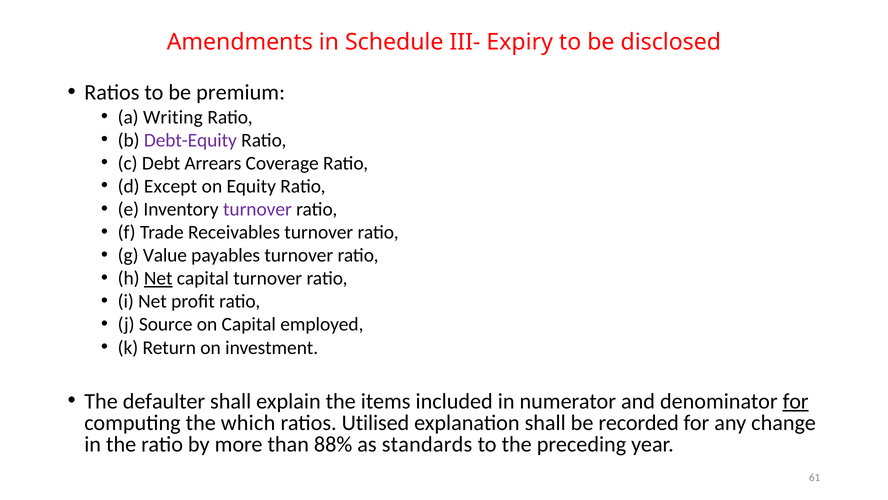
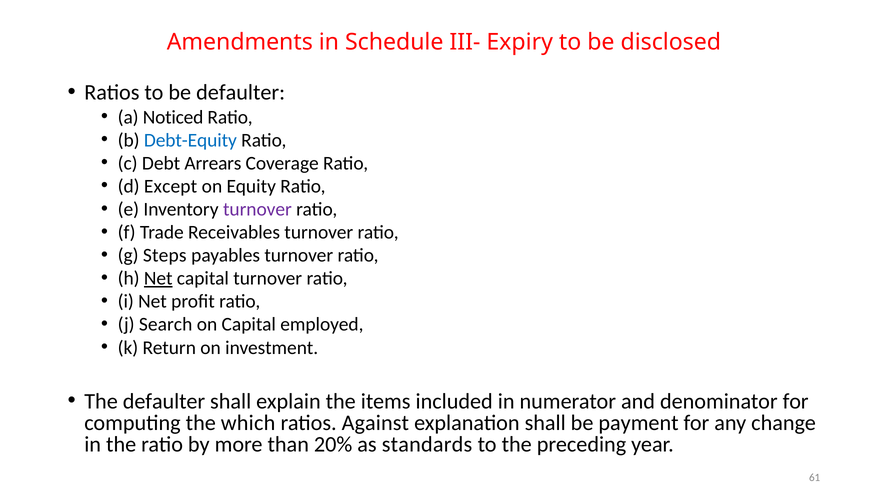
be premium: premium -> defaulter (241, 93)
Writing: Writing -> Noticed (173, 117)
Debt-Equity colour: purple -> blue (190, 140)
Value: Value -> Steps (165, 255)
Source: Source -> Search (166, 324)
for underline: present -> none (796, 401)
Utilised: Utilised -> Against (375, 422)
recorded: recorded -> payment (639, 422)
88%: 88% -> 20% (333, 444)
